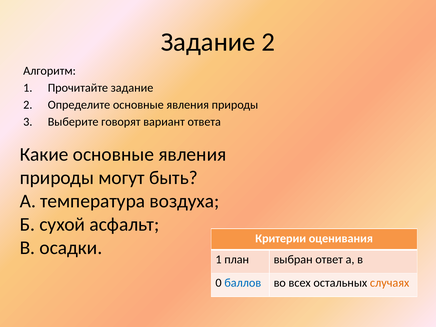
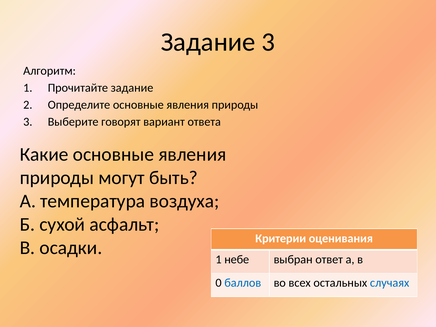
2: 2 -> 3 (268, 42)
план: план -> небе (237, 259)
случаях colour: orange -> blue (390, 283)
